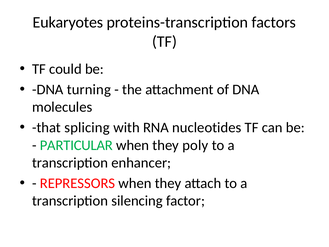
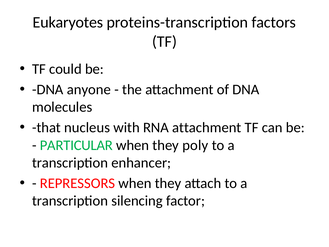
turning: turning -> anyone (89, 89)
splicing: splicing -> nucleus (87, 128)
RNA nucleotides: nucleotides -> attachment (207, 128)
